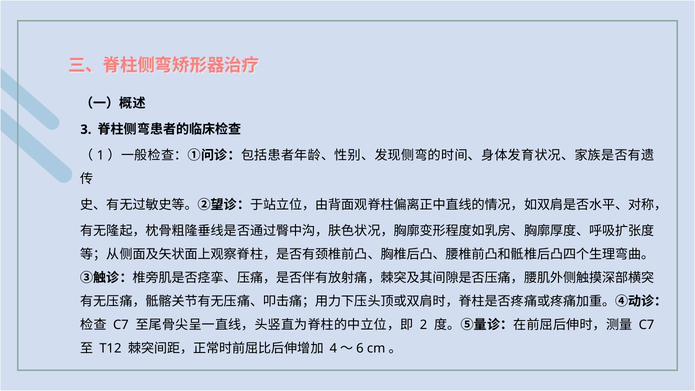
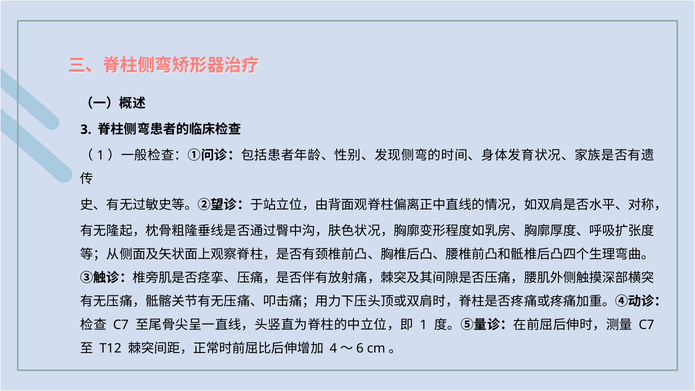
2: 2 -> 1 (423, 325)
